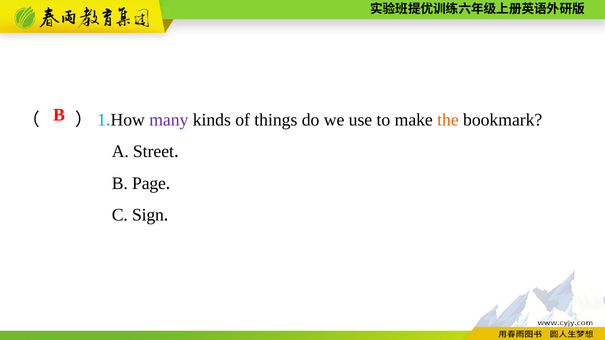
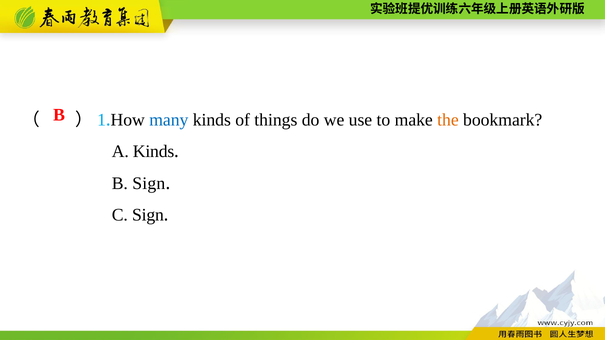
many colour: purple -> blue (169, 120)
A Street: Street -> Kinds (154, 152)
B Page: Page -> Sign (149, 183)
